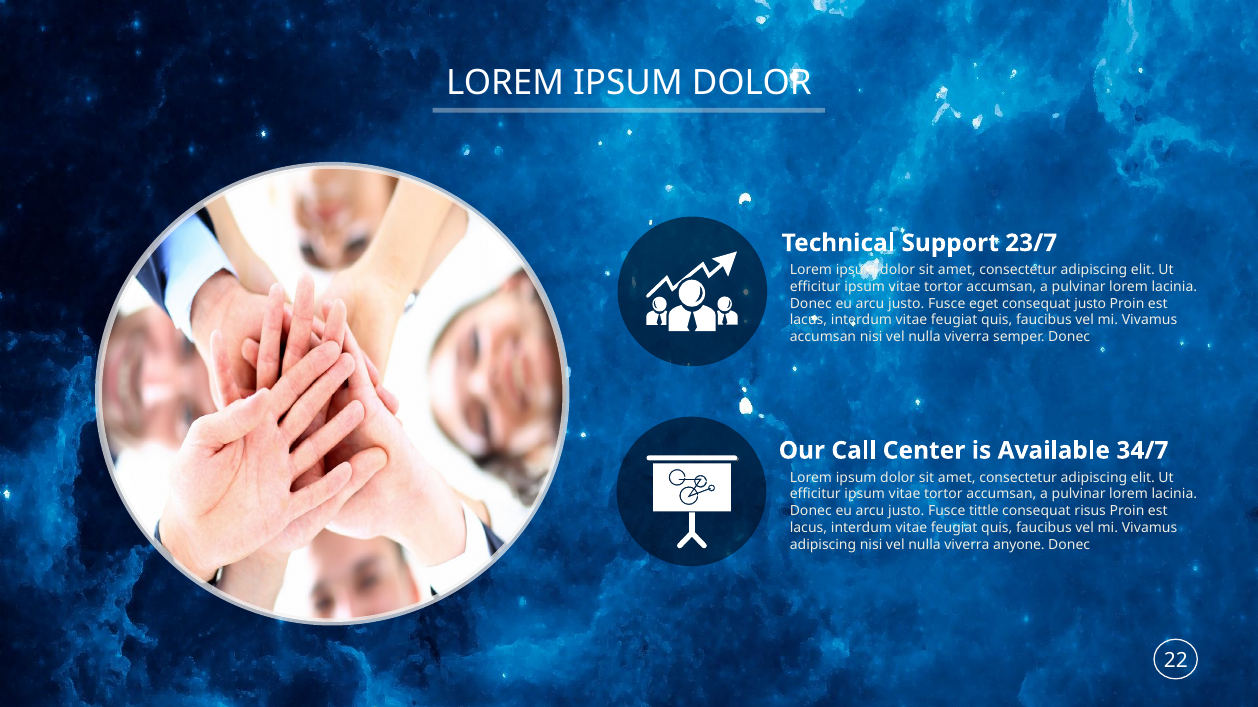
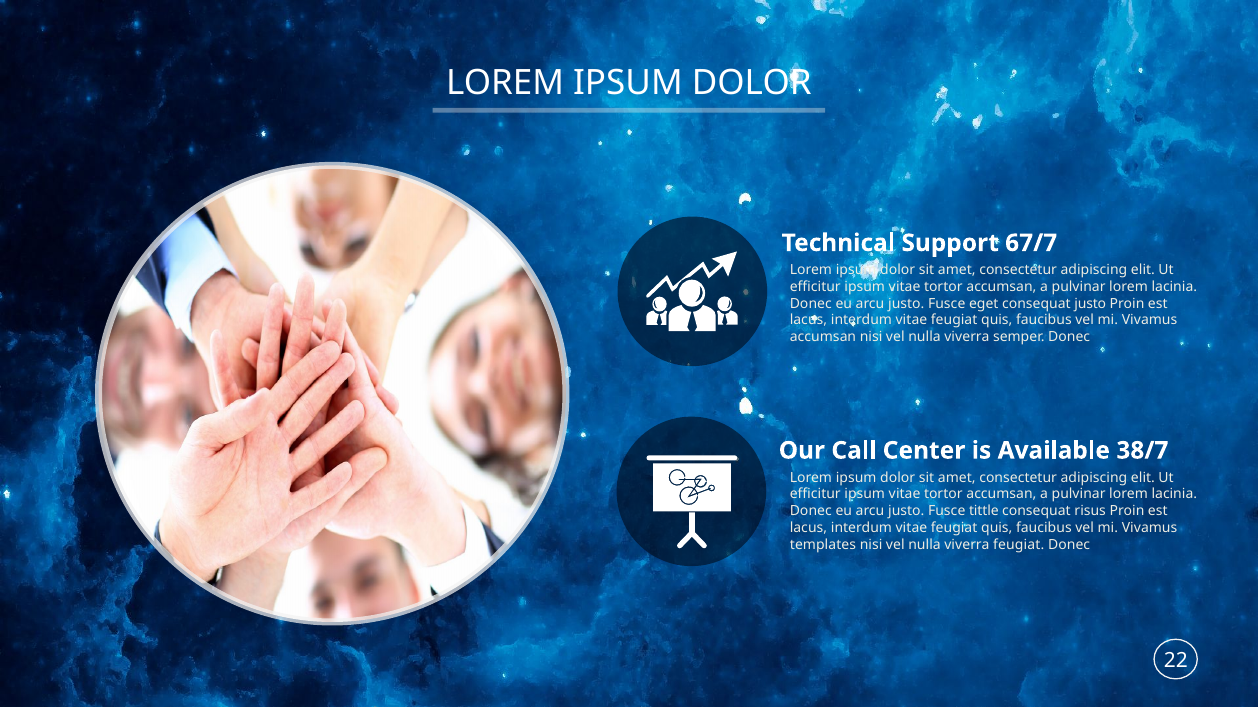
23/7: 23/7 -> 67/7 (1031, 243)
34/7: 34/7 -> 38/7 (1142, 451)
adipiscing: adipiscing -> templates (823, 545)
viverra anyone: anyone -> feugiat (1019, 545)
